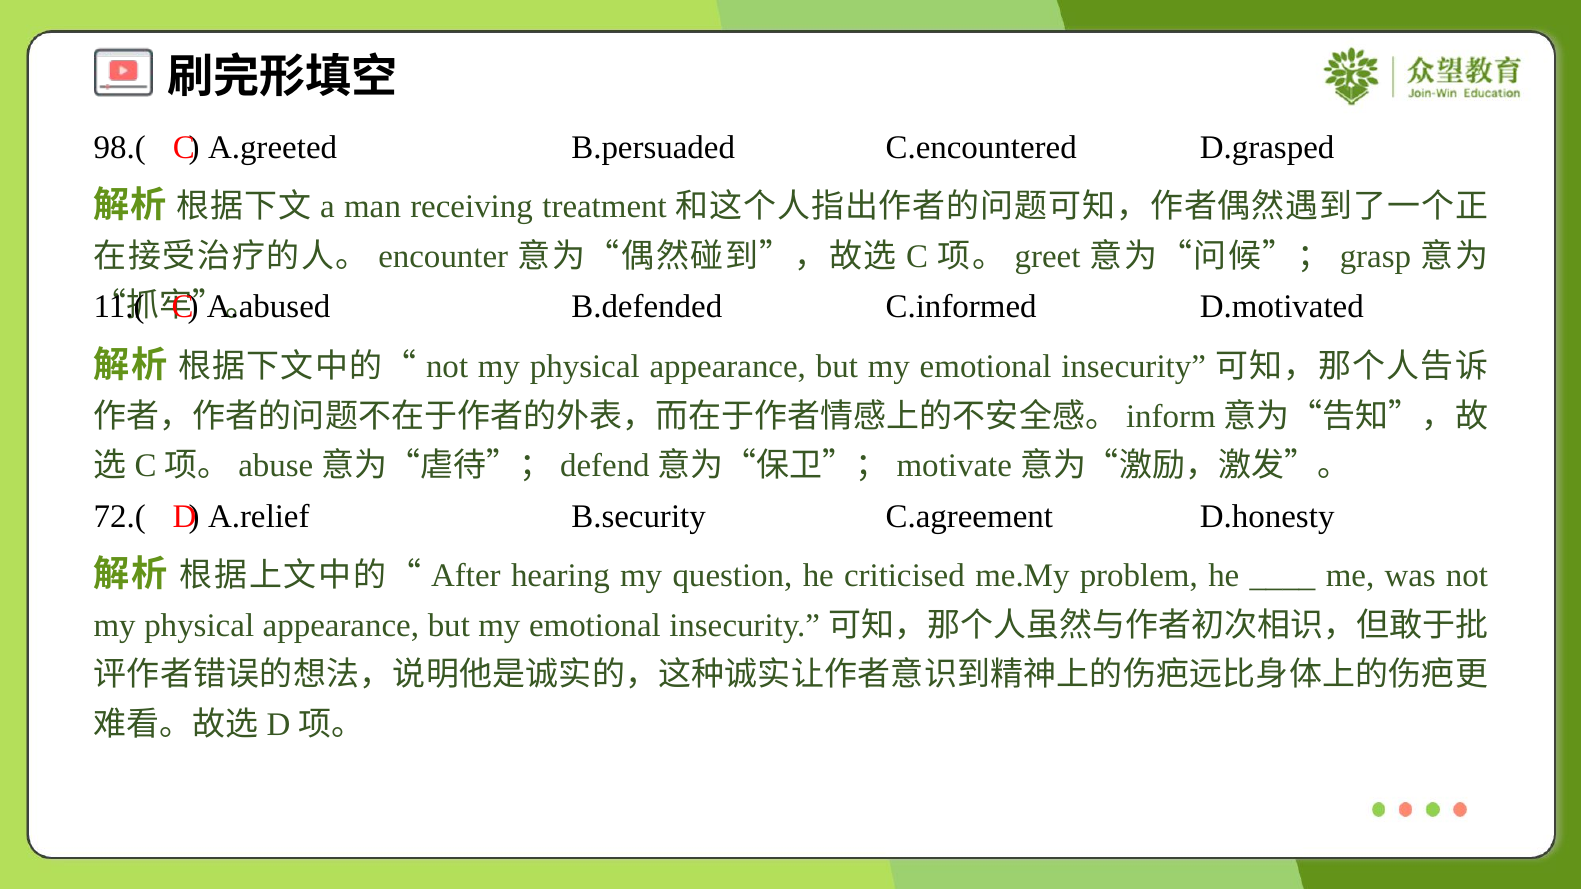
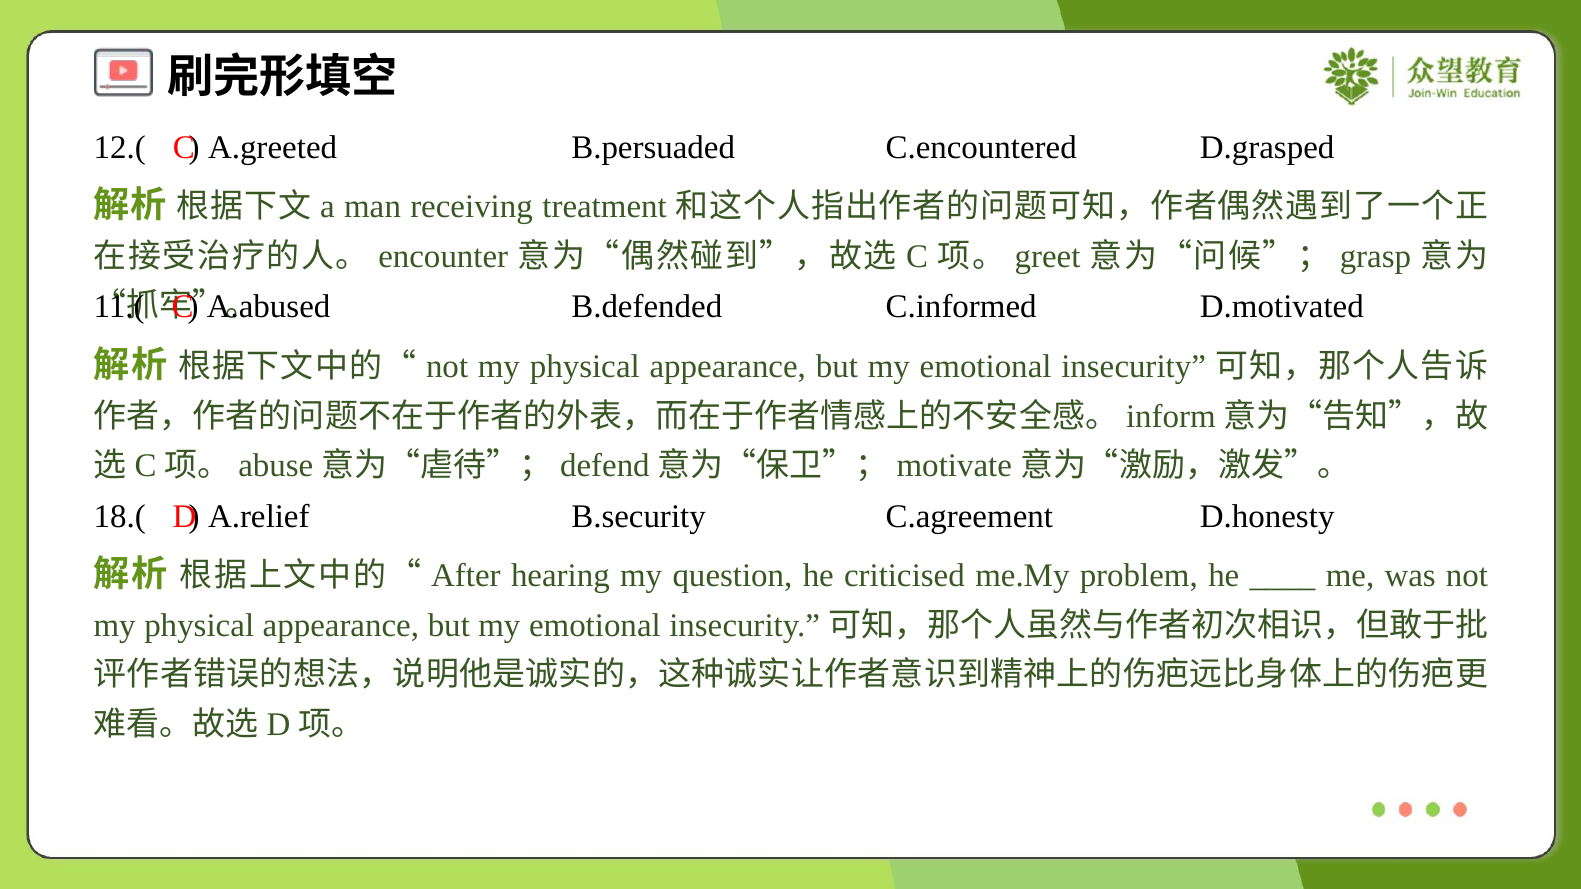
98.(: 98.( -> 12.( (120, 148)
72.(: 72.( -> 18.( (120, 516)
